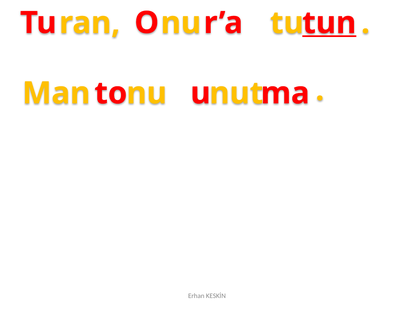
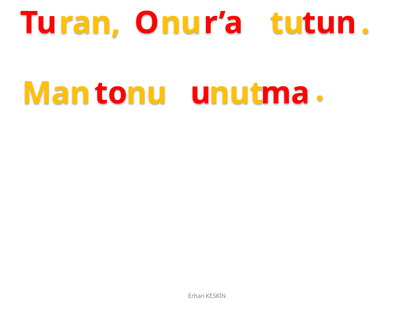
tun underline: present -> none (329, 23)
